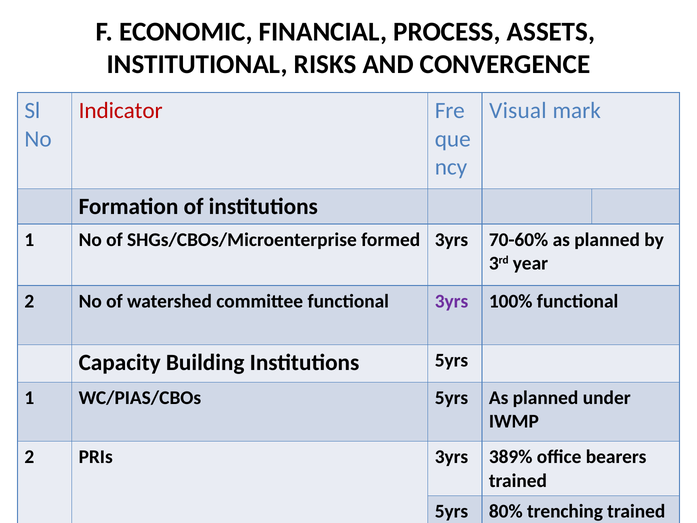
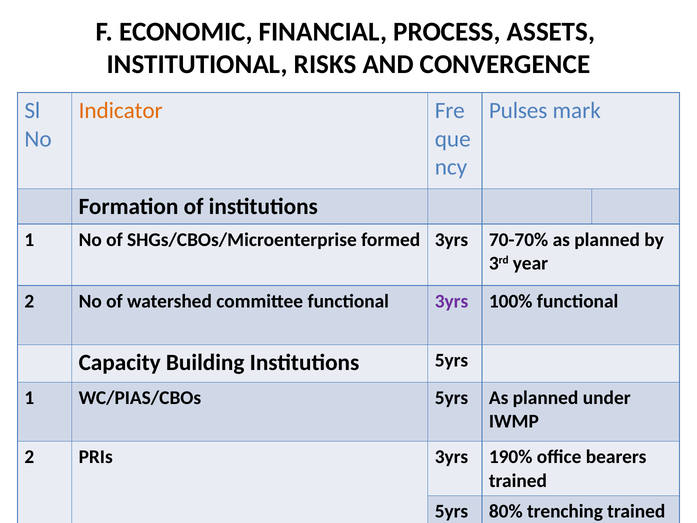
Indicator colour: red -> orange (121, 110)
Visual: Visual -> Pulses (518, 110)
70-60%: 70-60% -> 70-70% (519, 240)
389%: 389% -> 190% (511, 457)
